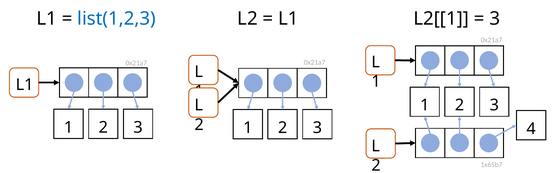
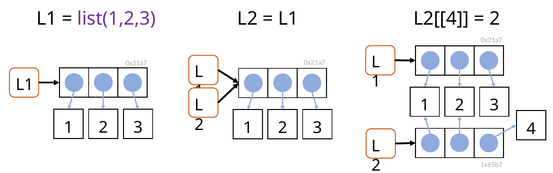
list(1,2,3 colour: blue -> purple (117, 19)
L2[[1: L2[[1 -> L2[[4 (441, 19)
3: 3 -> 2 (495, 19)
